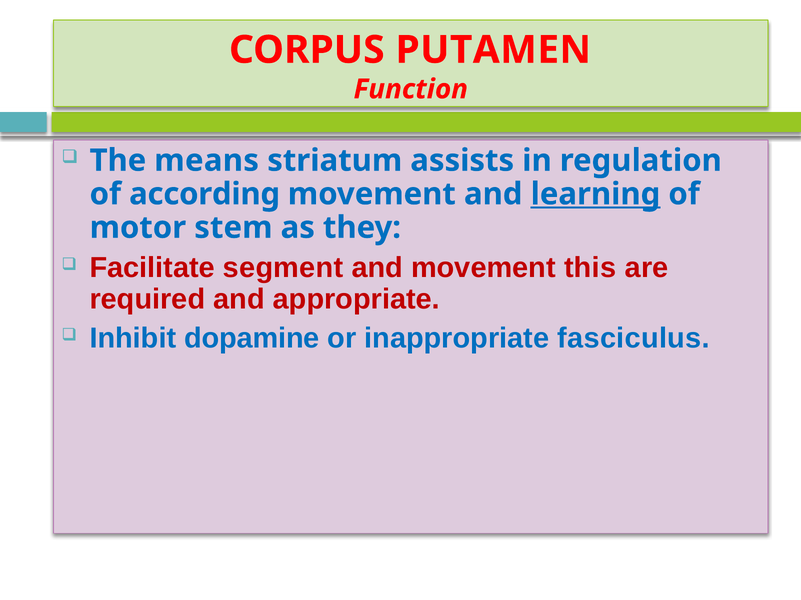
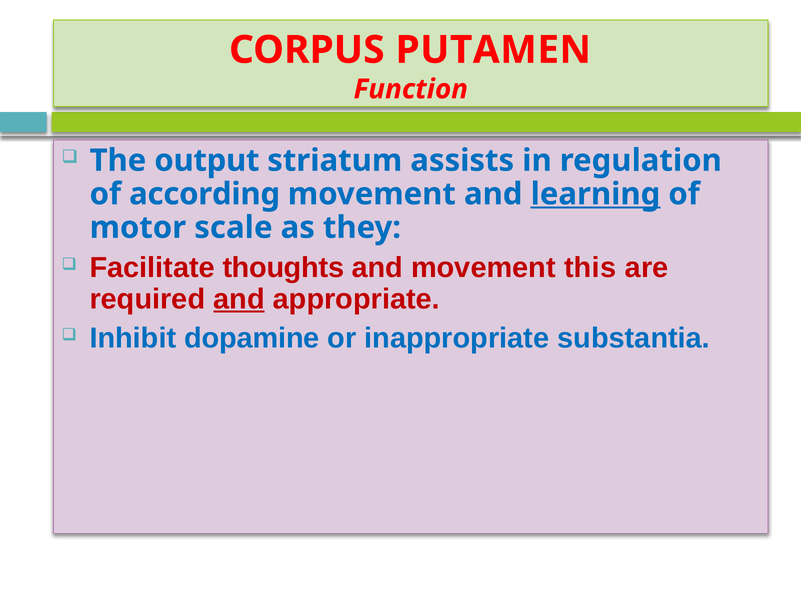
means: means -> output (207, 161)
stem: stem -> scale (233, 228)
segment: segment -> thoughts (283, 268)
and underline: none -> present (239, 299)
fasciculus: fasciculus -> substantia (634, 339)
